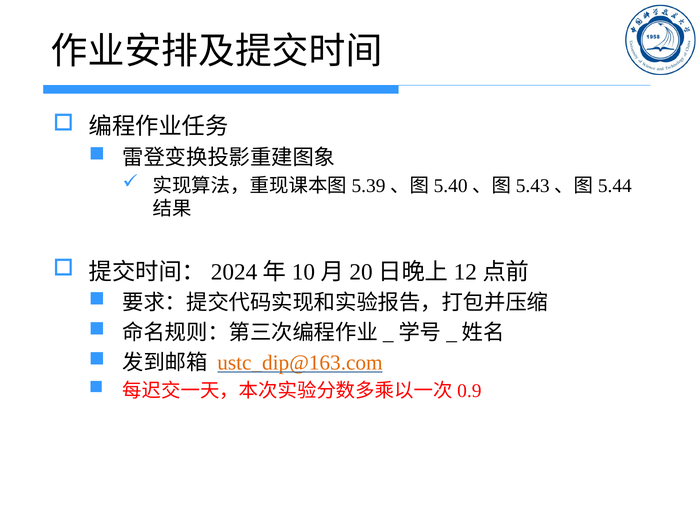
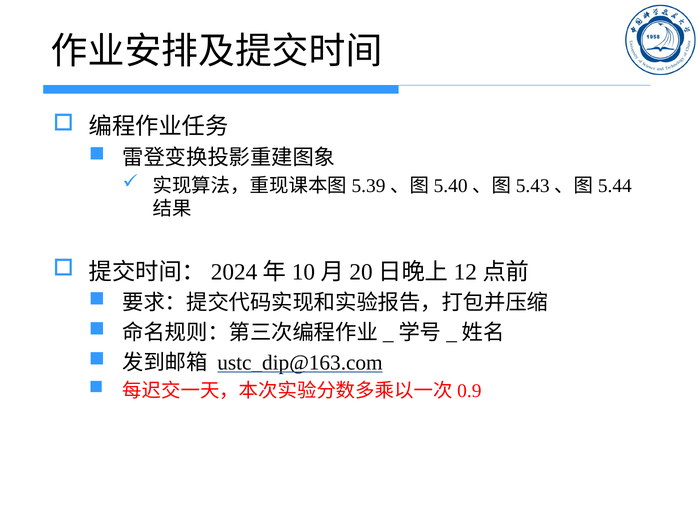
ustc_dip@163.com colour: orange -> black (300, 363)
